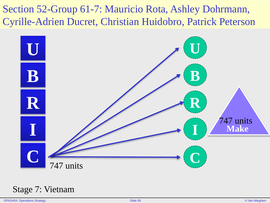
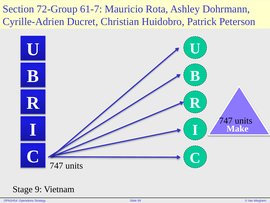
52-Group: 52-Group -> 72-Group (57, 9)
7: 7 -> 9 (38, 189)
